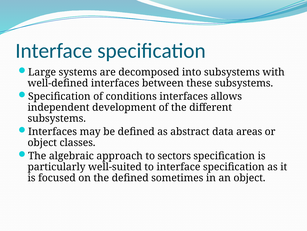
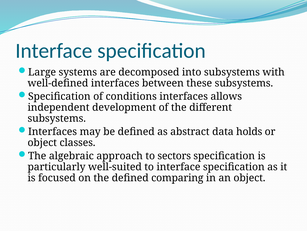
areas: areas -> holds (249, 131)
sometimes: sometimes -> comparing (177, 178)
